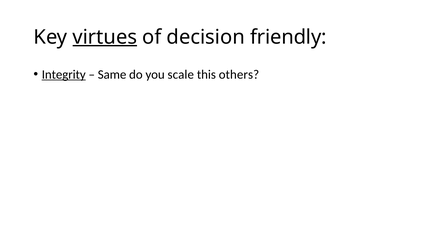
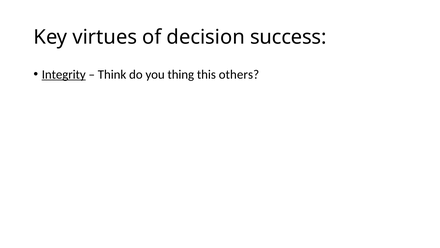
virtues underline: present -> none (105, 37)
friendly: friendly -> success (288, 37)
Same: Same -> Think (112, 74)
scale: scale -> thing (181, 74)
